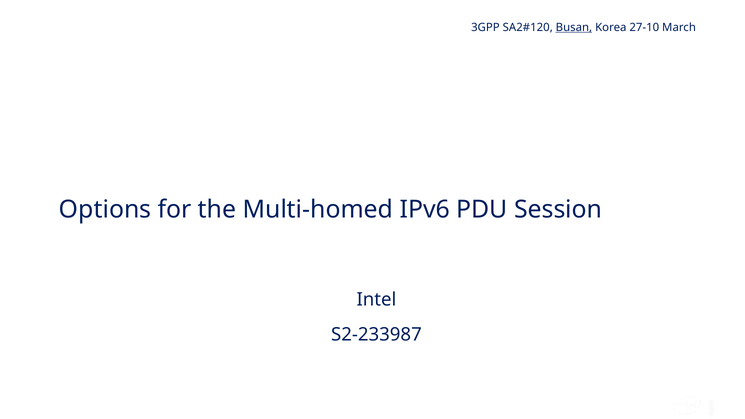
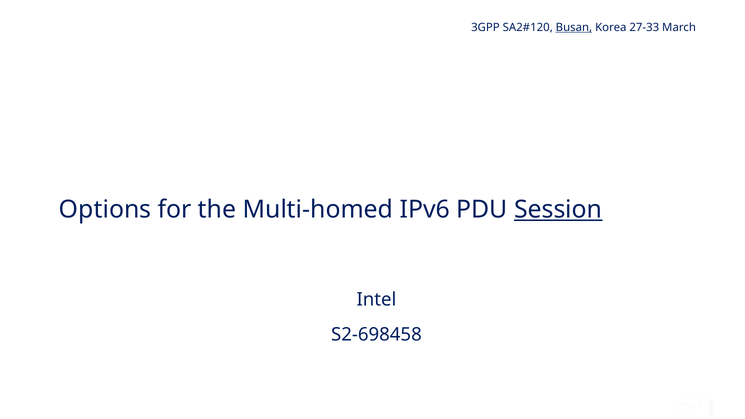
27-10: 27-10 -> 27-33 (644, 27)
Session underline: none -> present (558, 209)
S2-233987: S2-233987 -> S2-698458 (376, 335)
